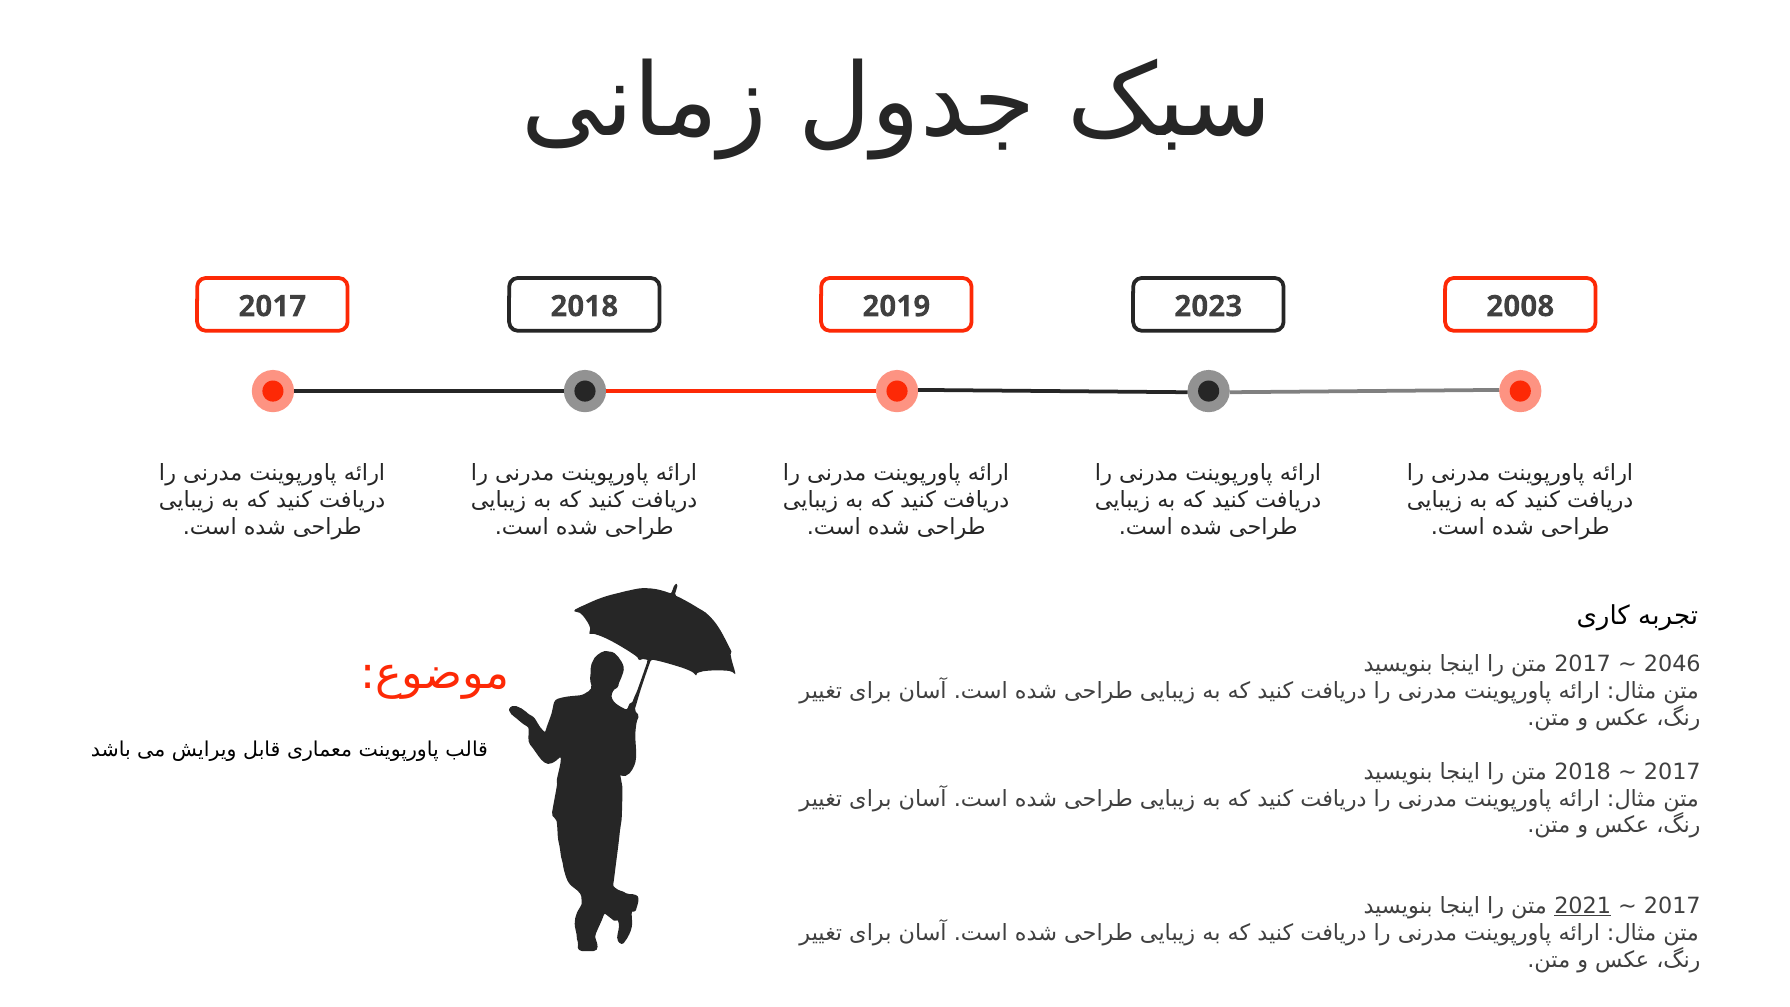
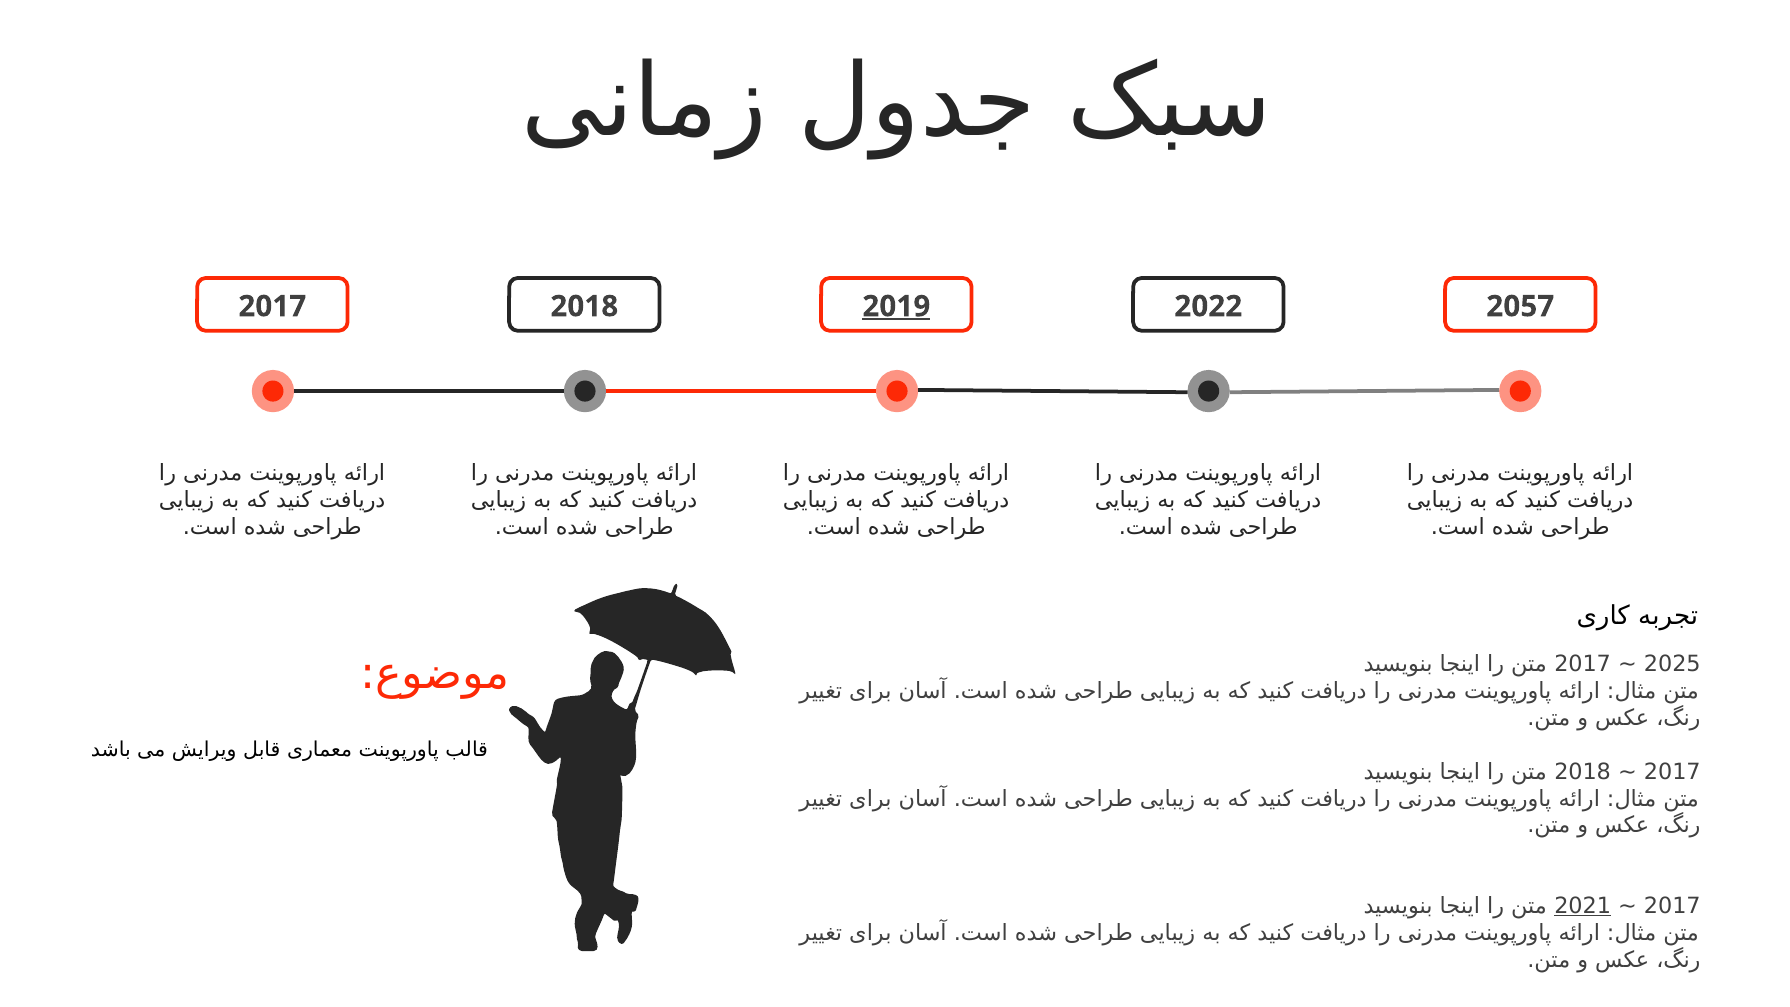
2019 underline: none -> present (896, 306)
2023: 2023 -> 2022 (1208, 306)
2008: 2008 -> 2057 (1520, 306)
2046: 2046 -> 2025 (1672, 664)
